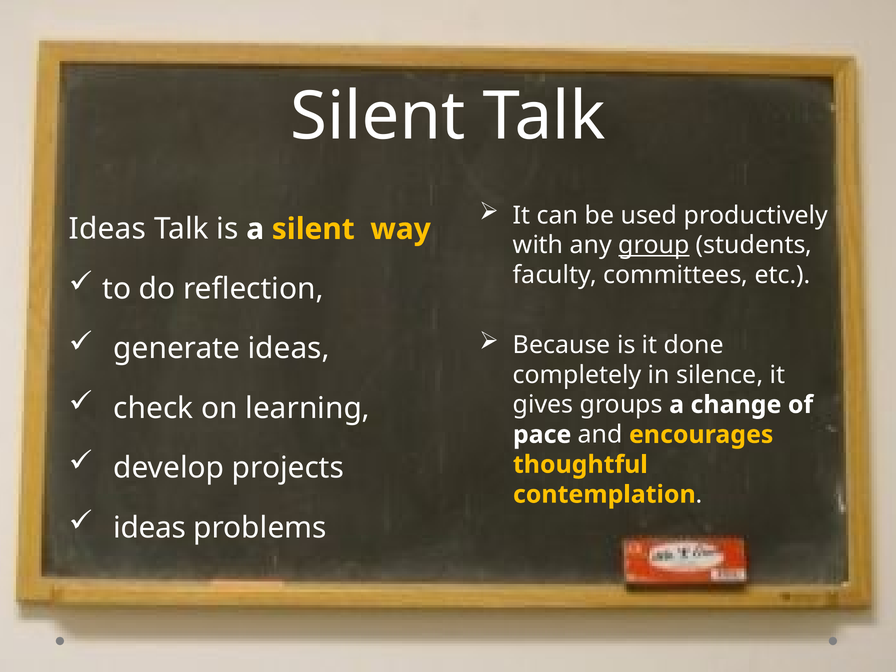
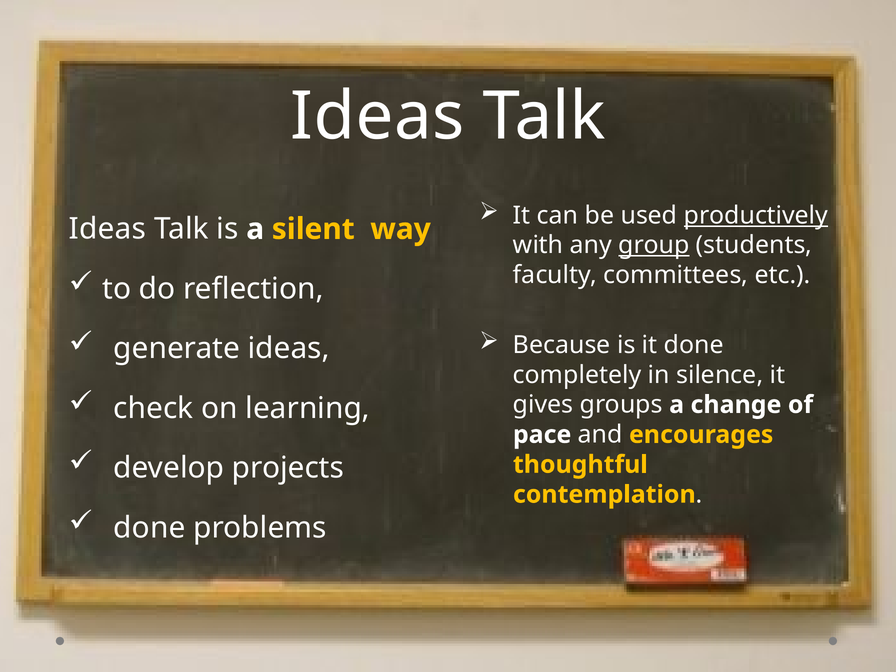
Silent: Silent -> Ideas (377, 117)
productively underline: none -> present (756, 215)
ideas: ideas -> done (149, 528)
